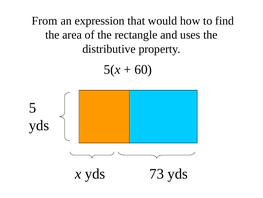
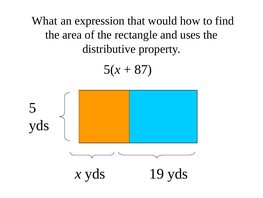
From: From -> What (45, 21)
60: 60 -> 87 (143, 69)
73: 73 -> 19 (157, 173)
